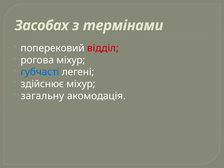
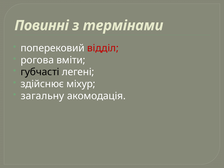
Засобах: Засобах -> Повинні (42, 26)
рогова міхур: міхур -> вміти (71, 60)
губчасті colour: blue -> black (40, 72)
